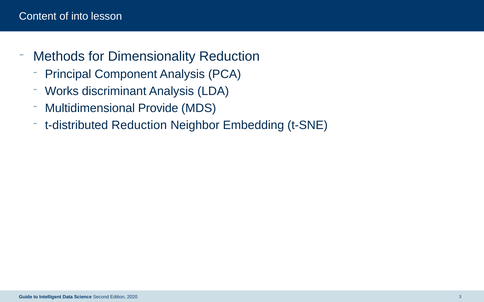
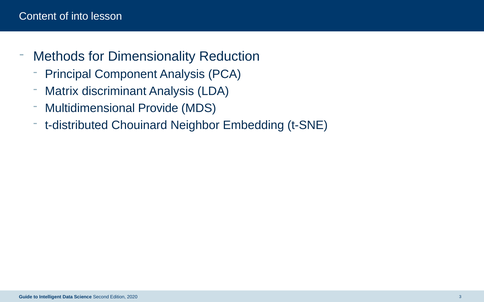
Works: Works -> Matrix (62, 91)
t-distributed Reduction: Reduction -> Chouinard (139, 126)
